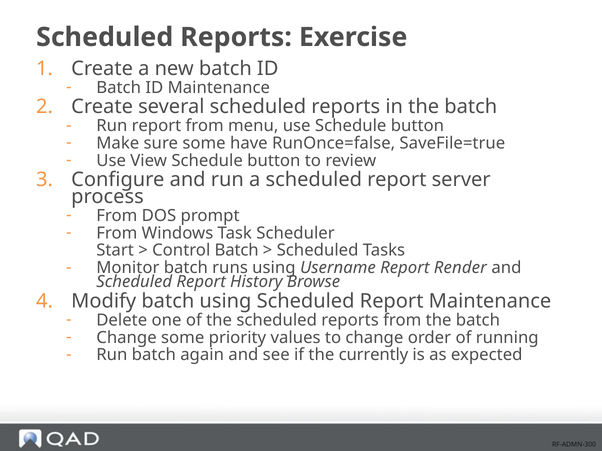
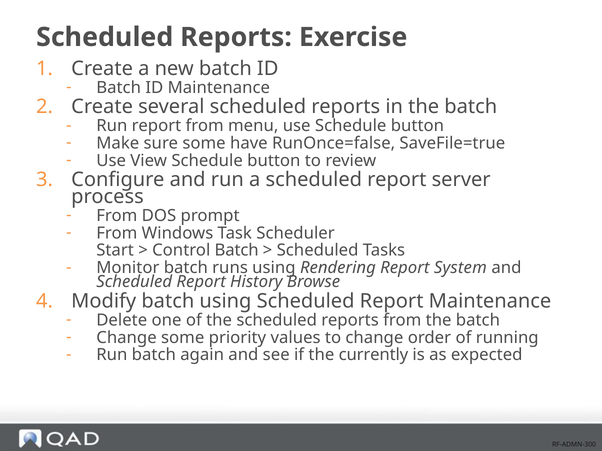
Username: Username -> Rendering (338, 268)
Render: Render -> System (460, 268)
